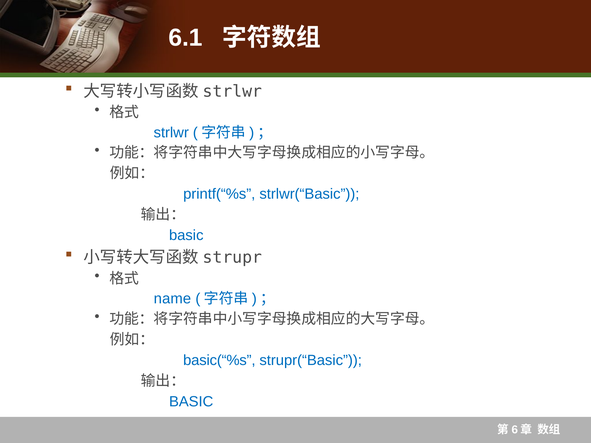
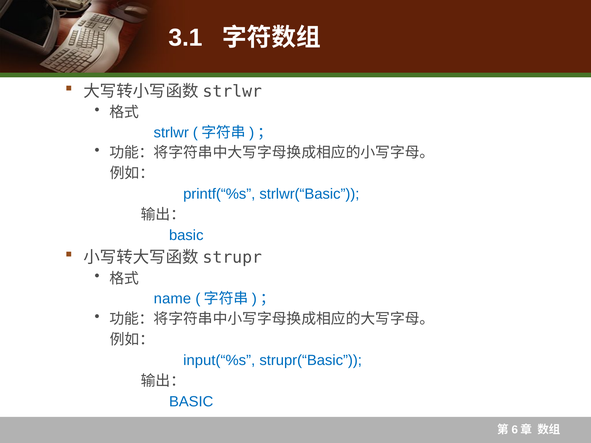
6.1: 6.1 -> 3.1 (186, 38)
basic(“%s: basic(“%s -> input(“%s (219, 360)
